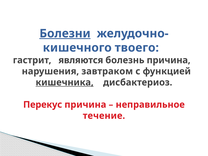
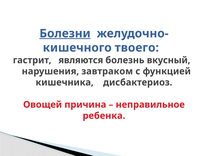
болезнь причина: причина -> вкусный (169, 60)
кишечника underline: present -> none (65, 82)
Перекус: Перекус -> Овощей (43, 105)
течение: течение -> ребенка (104, 116)
